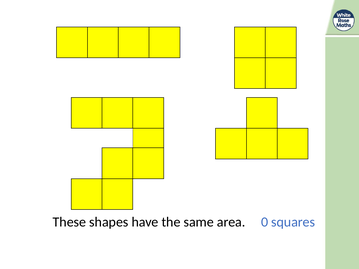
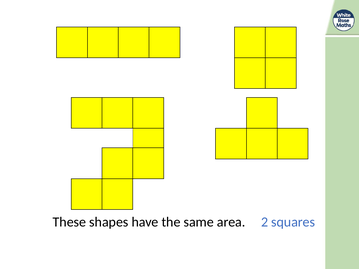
0: 0 -> 2 (265, 222)
